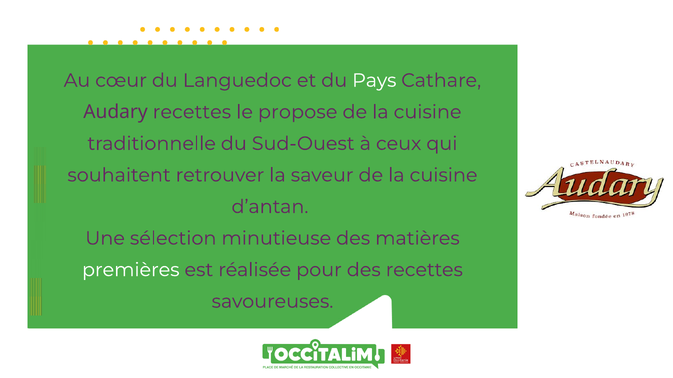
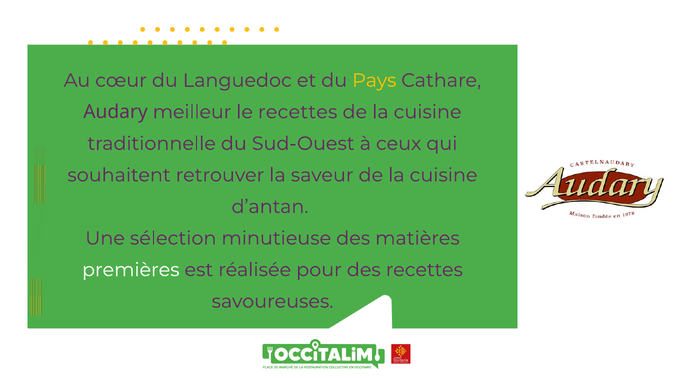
Pays colour: white -> yellow (374, 81)
Audary recettes: recettes -> meilleur (192, 112)
le propose: propose -> recettes (298, 112)
